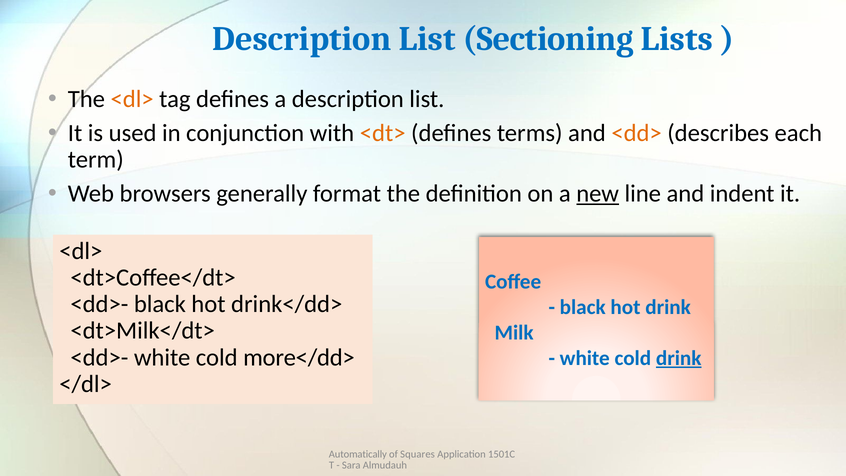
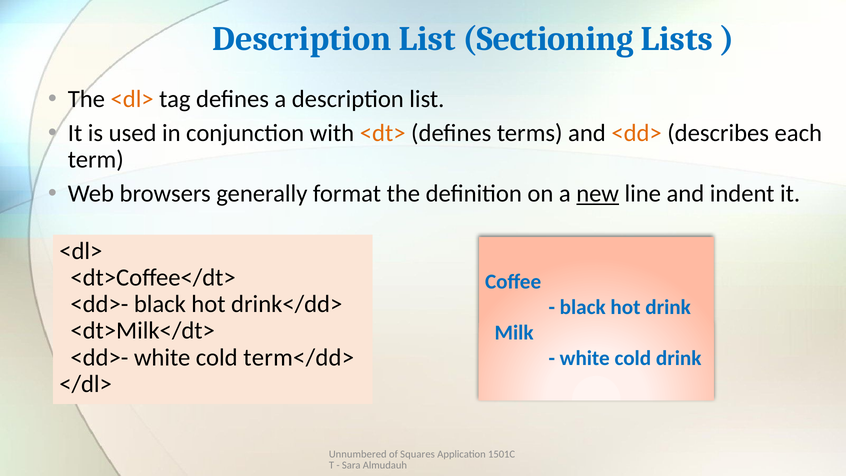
more</dd>: more</dd> -> term</dd> (299, 357)
drink underline: present -> none (679, 358)
Automatically: Automatically -> Unnumbered (358, 454)
